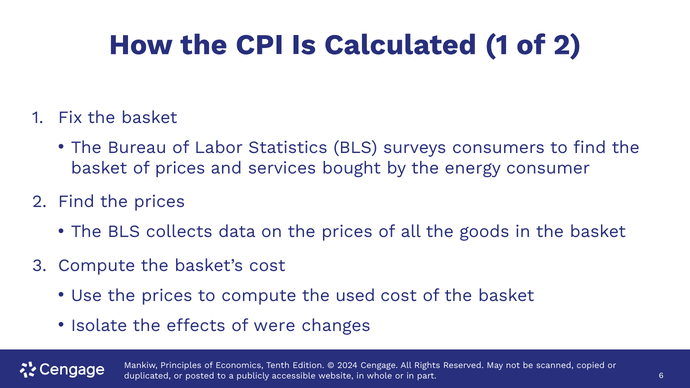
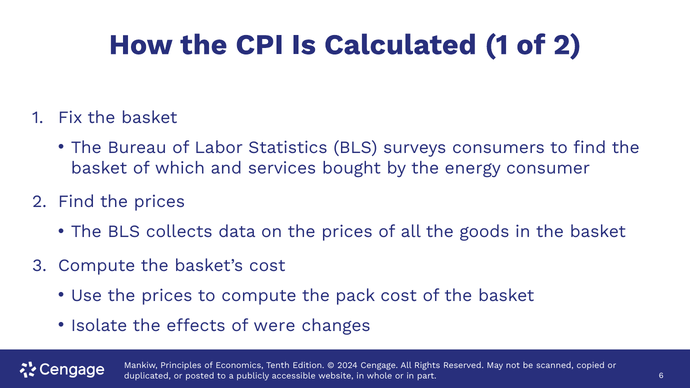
of prices: prices -> which (180, 168)
used: used -> pack (355, 296)
